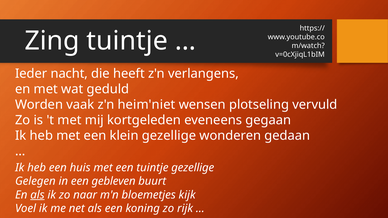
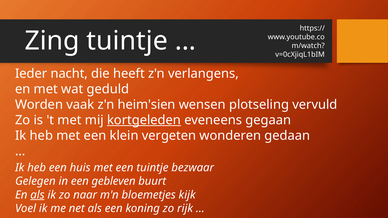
heim'niet: heim'niet -> heim'sien (147, 105)
kortgeleden underline: none -> present (144, 120)
klein gezellige: gezellige -> vergeten (169, 136)
tuintje gezellige: gezellige -> bezwaar (193, 168)
